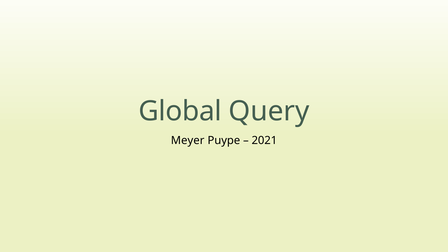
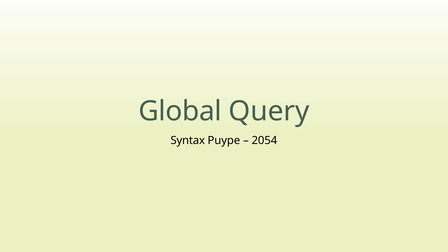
Meyer: Meyer -> Syntax (188, 141)
2021: 2021 -> 2054 (264, 141)
